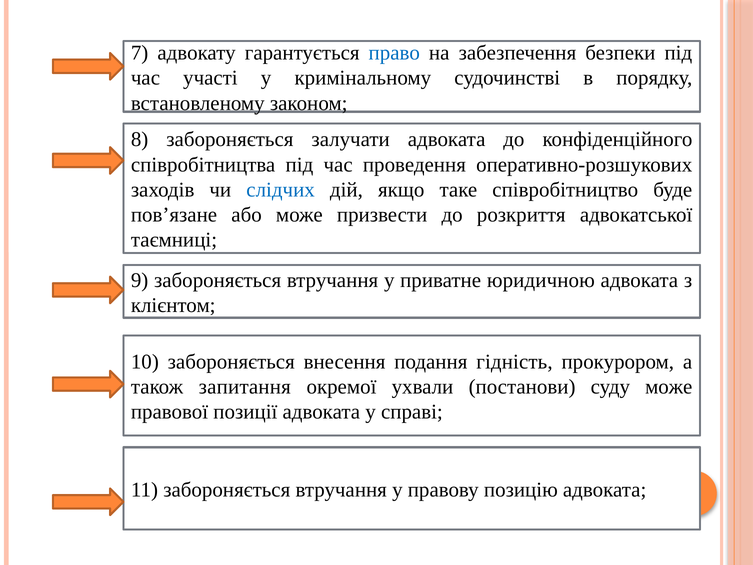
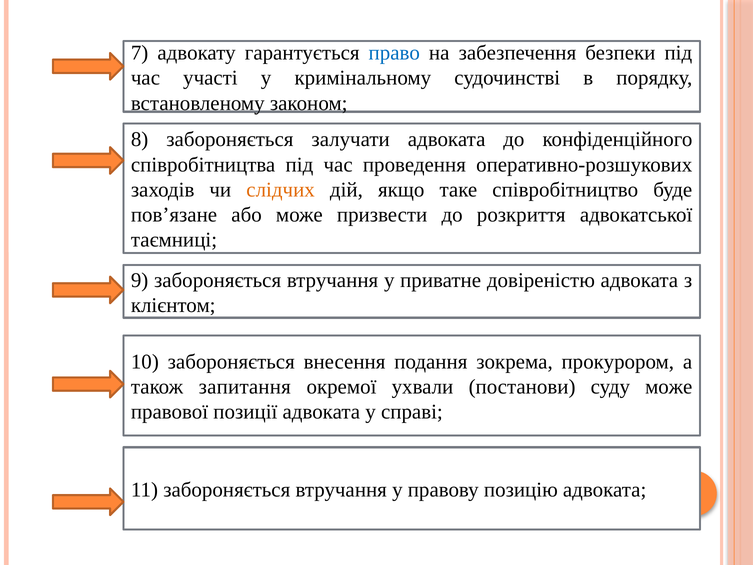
слідчих colour: blue -> orange (281, 190)
юридичною: юридичною -> довіреністю (541, 280)
гідність: гідність -> зокрема (515, 362)
